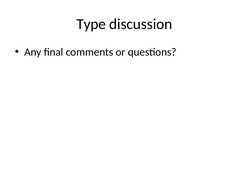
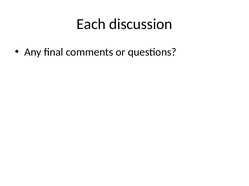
Type: Type -> Each (91, 24)
